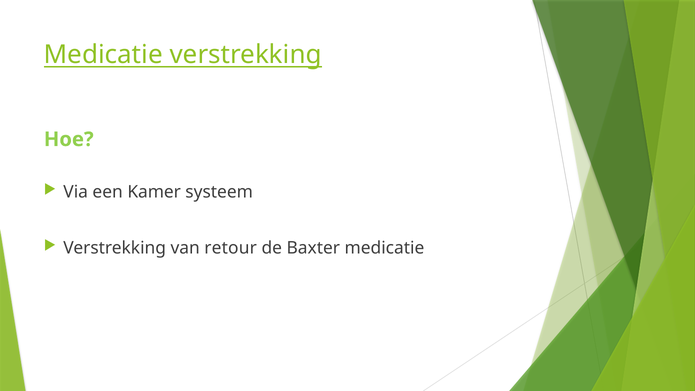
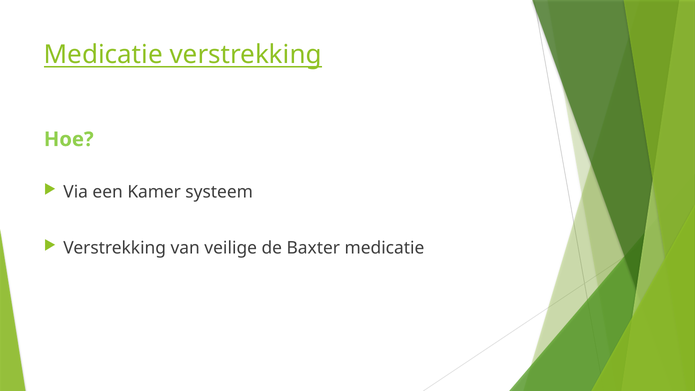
retour: retour -> veilige (231, 248)
